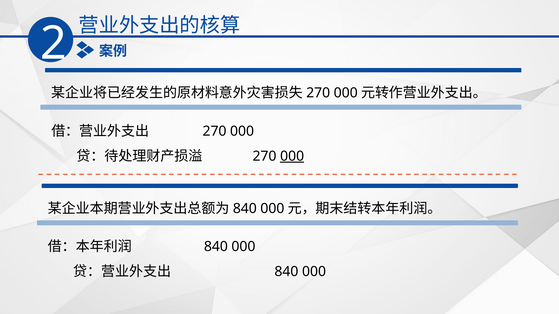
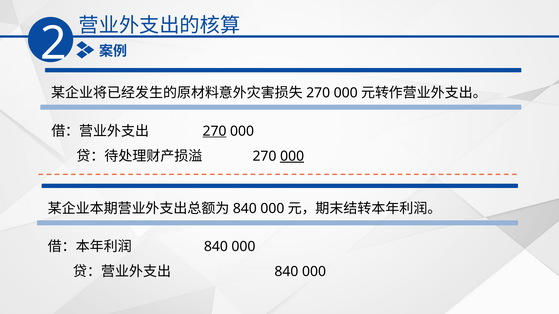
270 underline: none -> present (215, 131)
